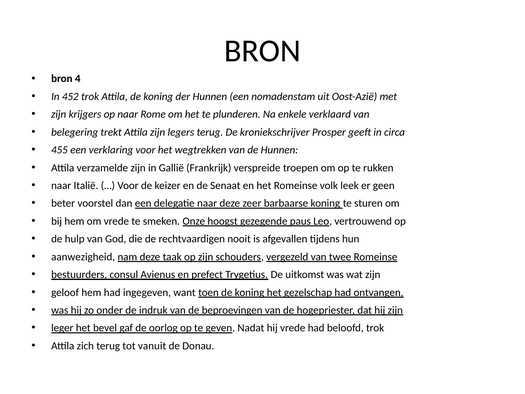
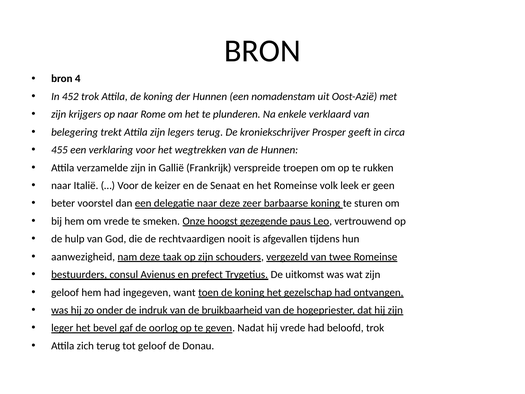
beproevingen: beproevingen -> bruikbaarheid (232, 310)
tot vanuit: vanuit -> geloof (152, 346)
